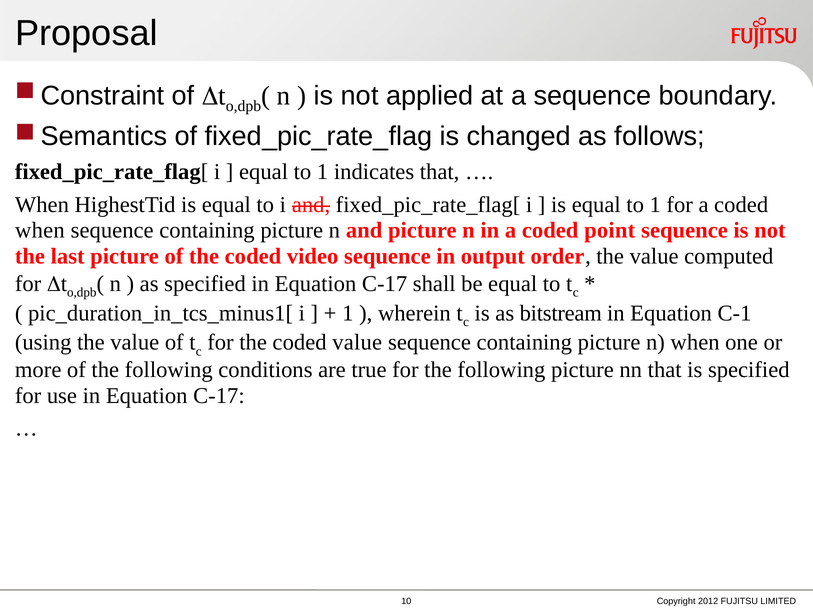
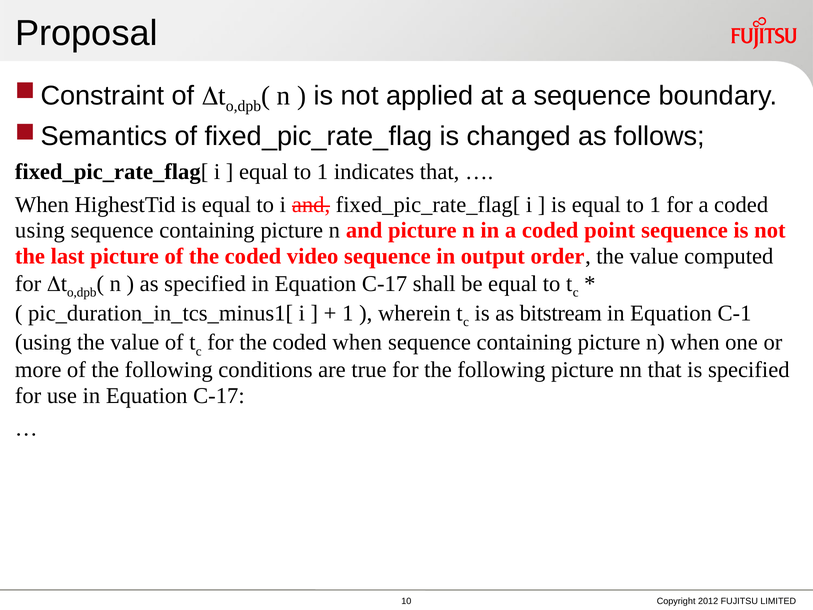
when: when -> using (40, 230)
coded value: value -> when (357, 342)
